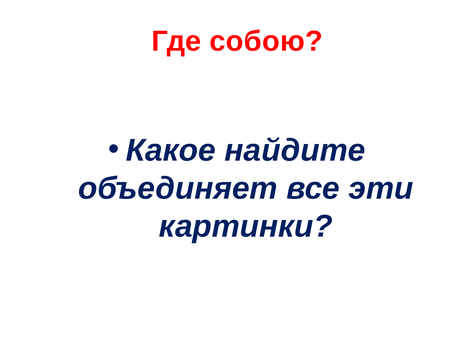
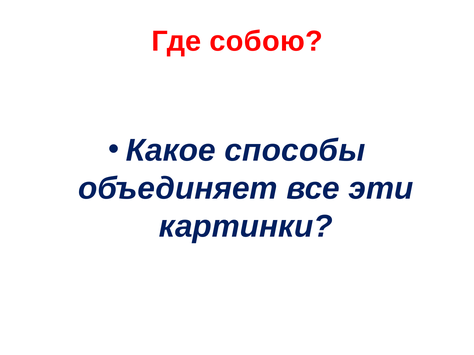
найдите: найдите -> способы (295, 151)
